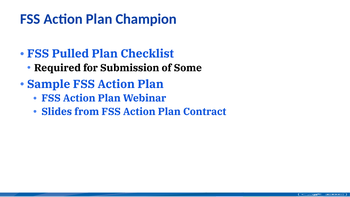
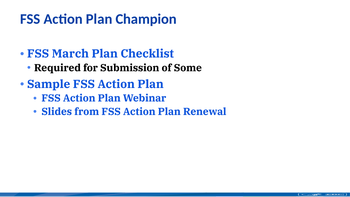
Pulled: Pulled -> March (70, 54)
Contract: Contract -> Renewal (205, 112)
